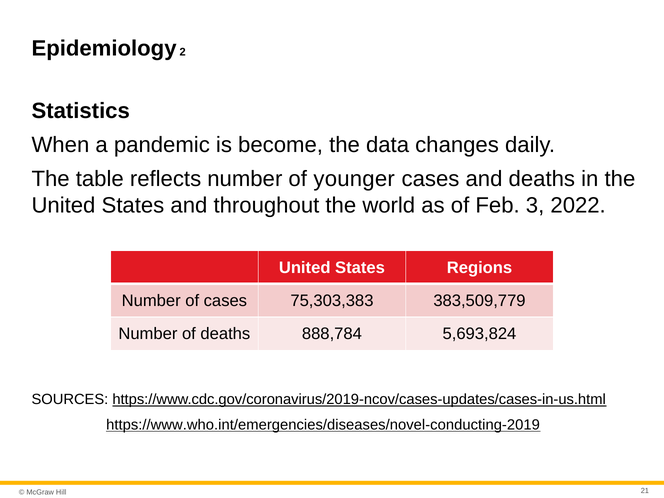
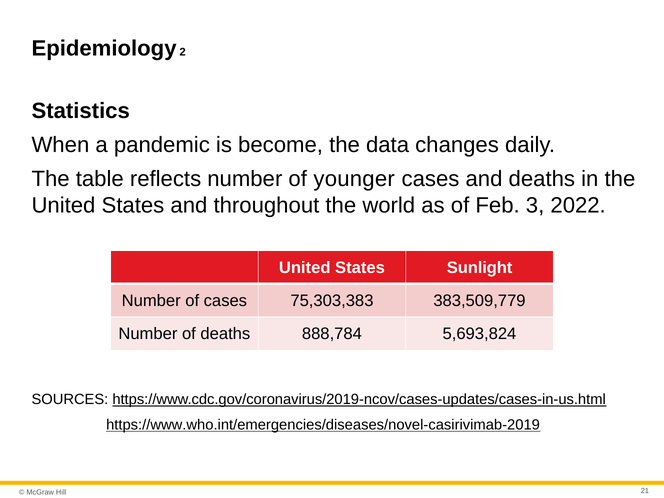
Regions: Regions -> Sunlight (480, 268)
https://www.who.int/emergencies/diseases/novel-conducting-2019: https://www.who.int/emergencies/diseases/novel-conducting-2019 -> https://www.who.int/emergencies/diseases/novel-casirivimab-2019 (323, 425)
